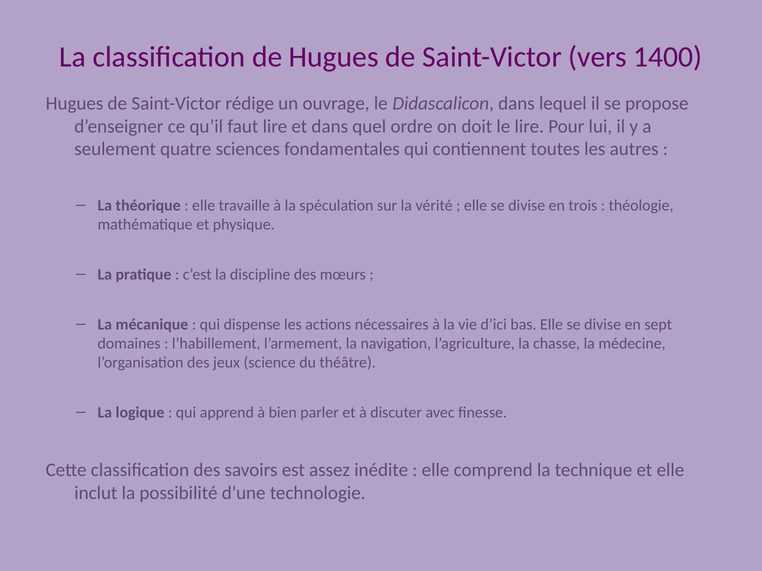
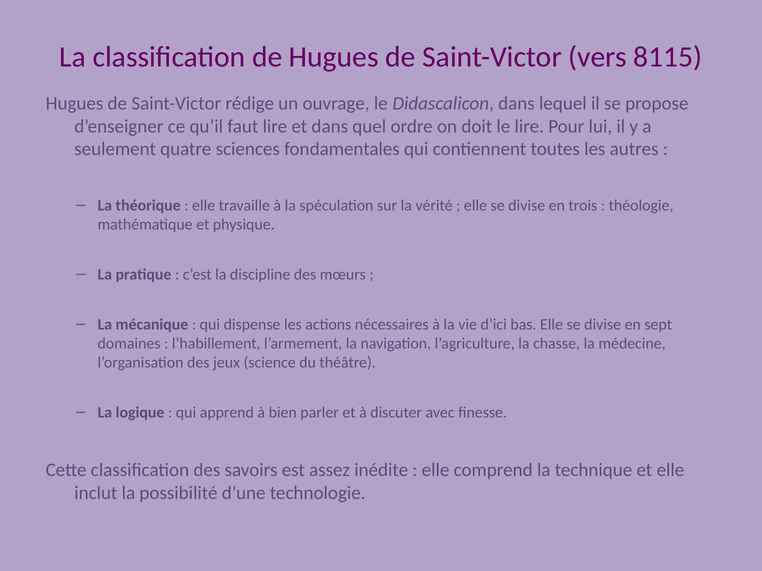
1400: 1400 -> 8115 (668, 57)
